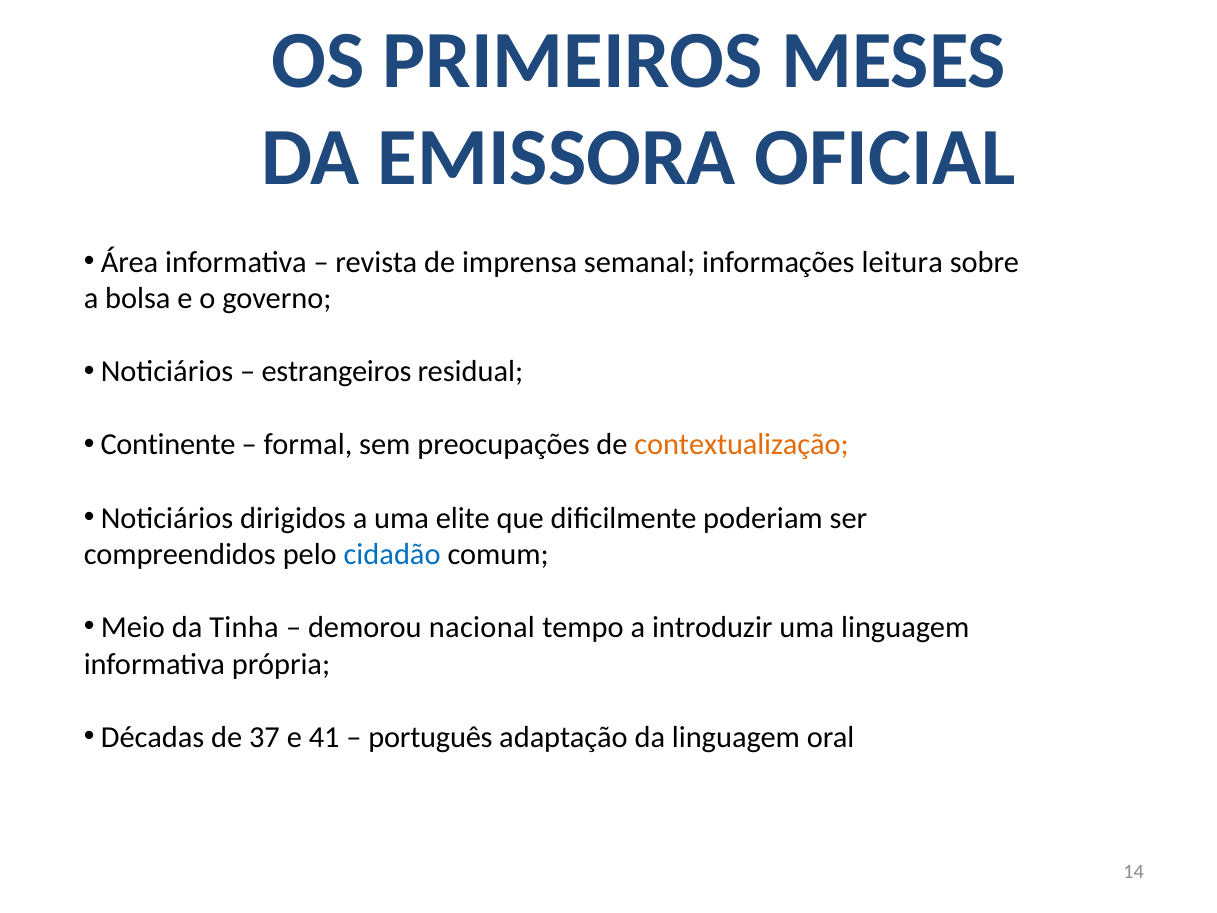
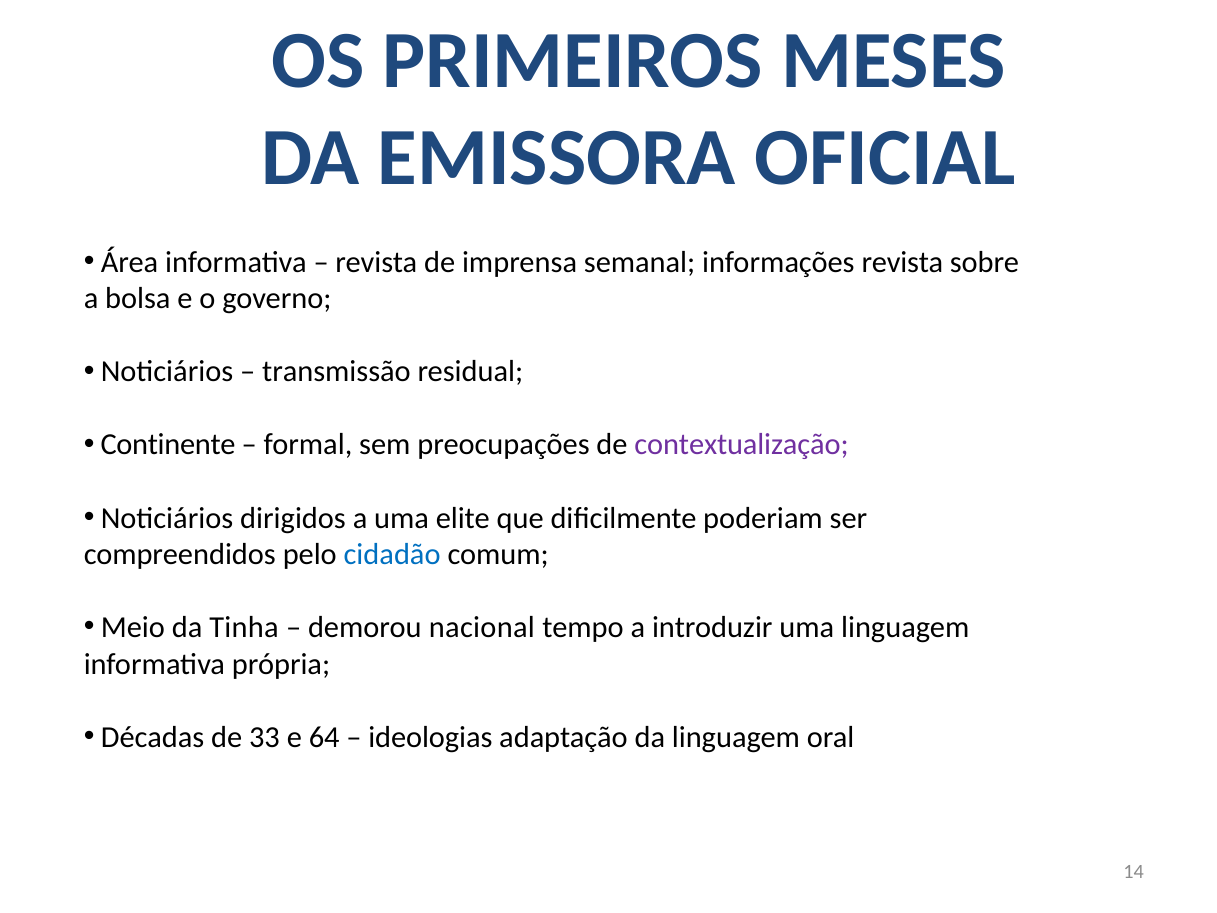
informações leitura: leitura -> revista (902, 262)
estrangeiros: estrangeiros -> transmissão (336, 372)
contextualização colour: orange -> purple (742, 445)
37: 37 -> 33 (264, 737)
41: 41 -> 64 (324, 737)
português: português -> ideologias (430, 737)
